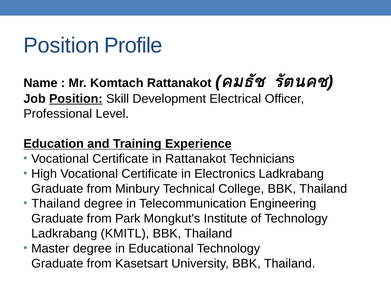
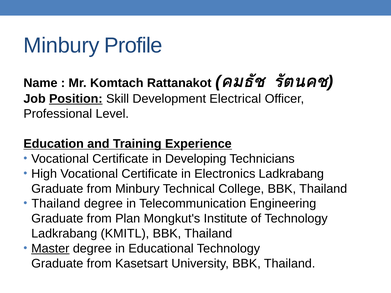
Position: Position -> Minbury (61, 46)
in Rattanakot: Rattanakot -> Developing (196, 159)
Park: Park -> Plan (128, 219)
Master underline: none -> present (50, 249)
